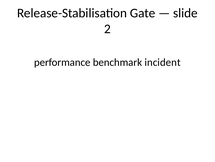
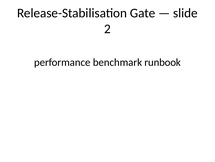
incident: incident -> runbook (163, 62)
